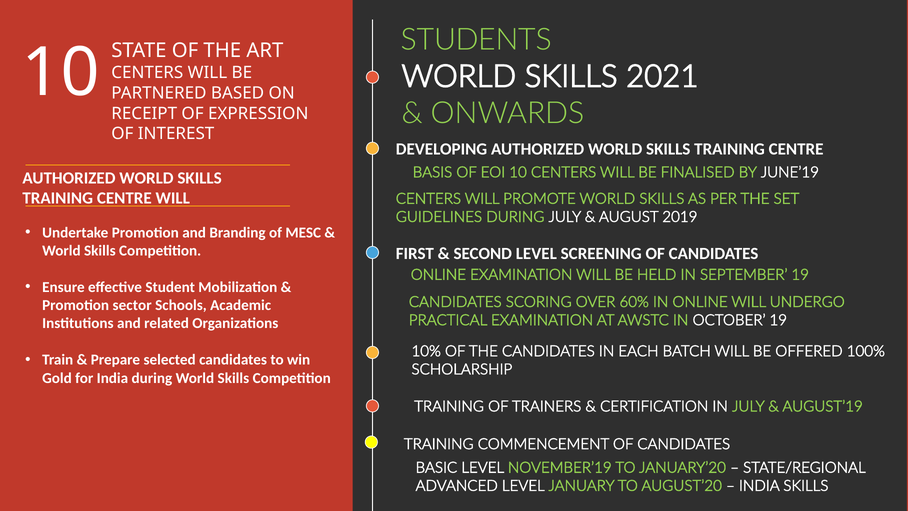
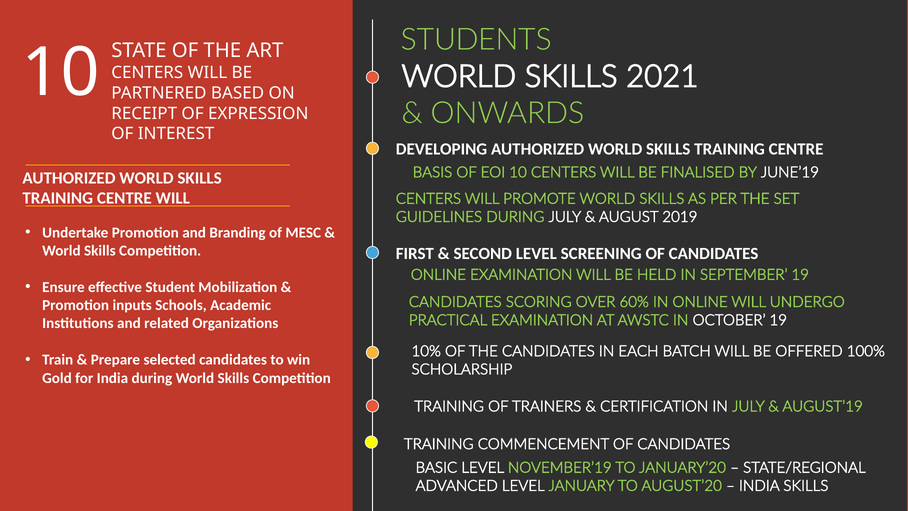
sector: sector -> inputs (132, 305)
